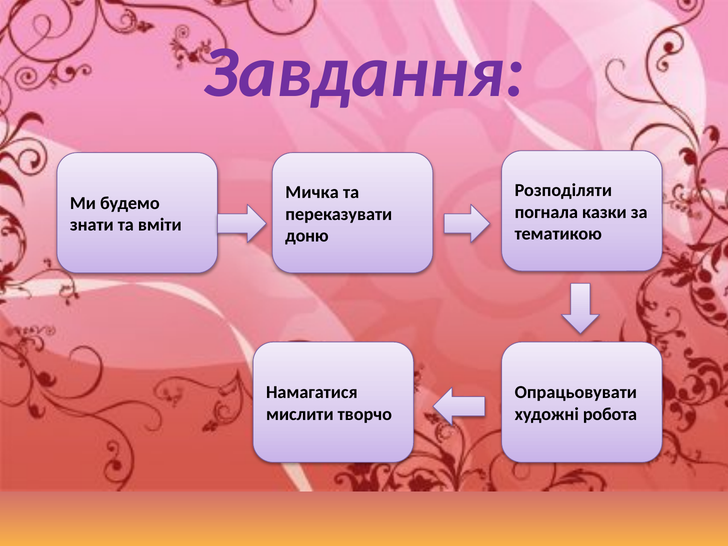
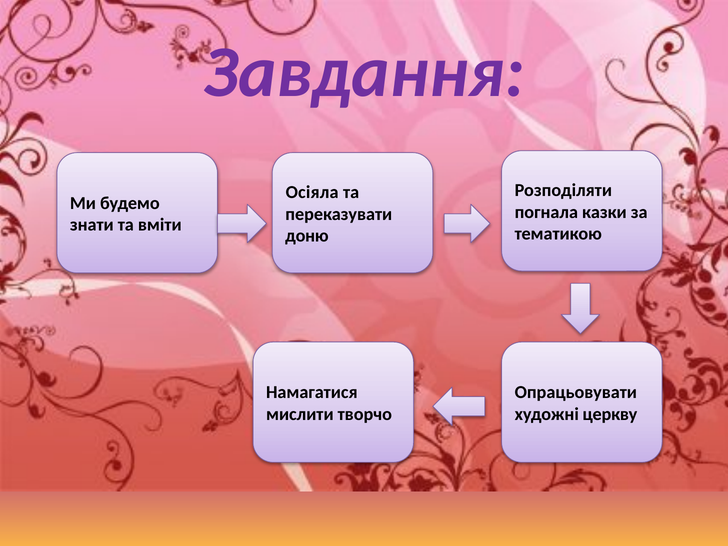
Мичка: Мичка -> Осіяла (312, 192)
робота: робота -> церкву (610, 414)
